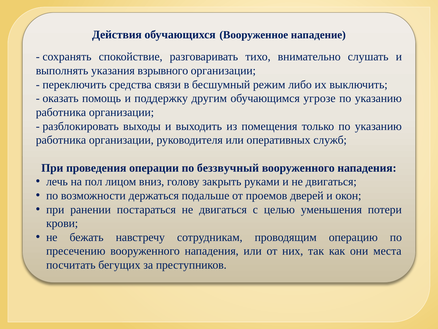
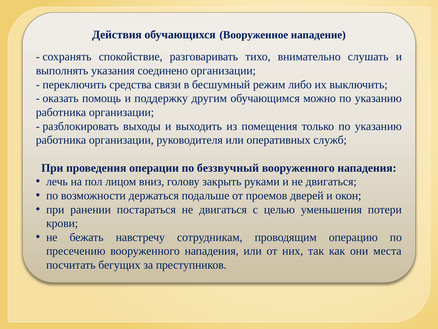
взрывного: взрывного -> соединено (163, 71)
угрозе: угрозе -> можно (320, 98)
